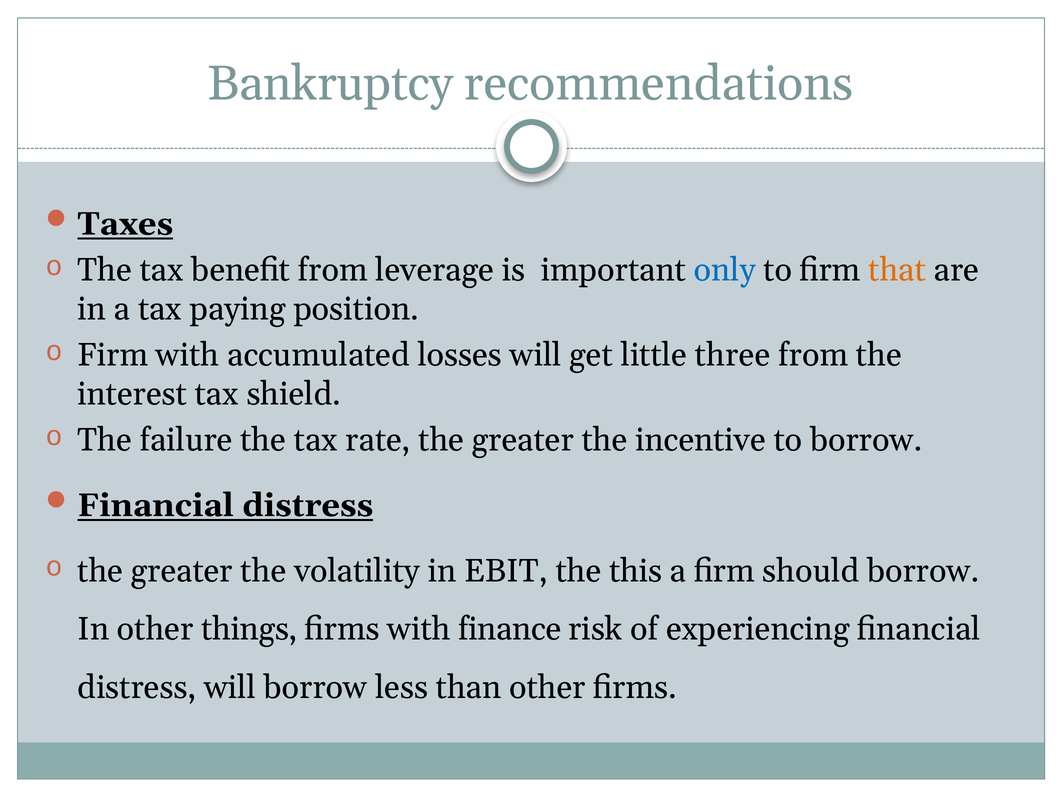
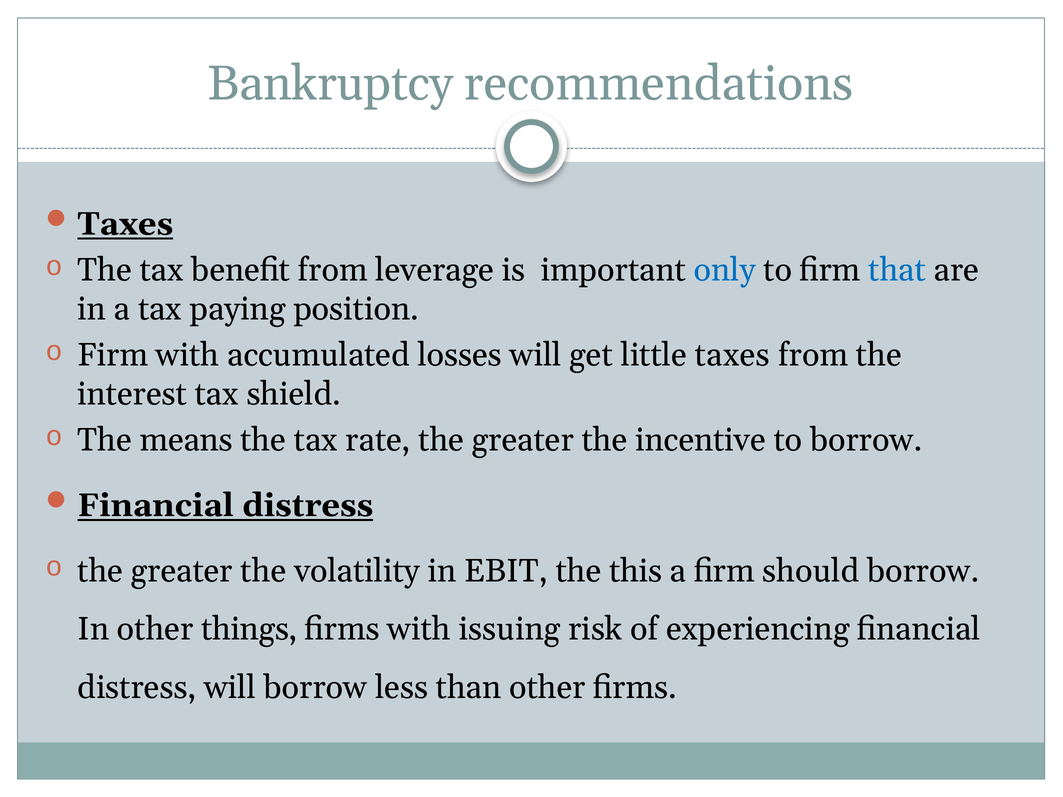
that colour: orange -> blue (897, 270)
little three: three -> taxes (732, 355)
failure: failure -> means (186, 440)
finance: finance -> issuing (510, 629)
